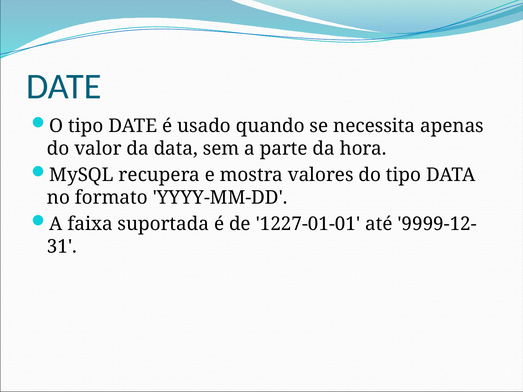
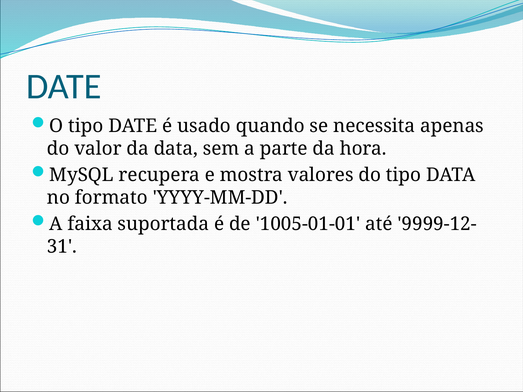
1227-01-01: 1227-01-01 -> 1005-01-01 (308, 224)
